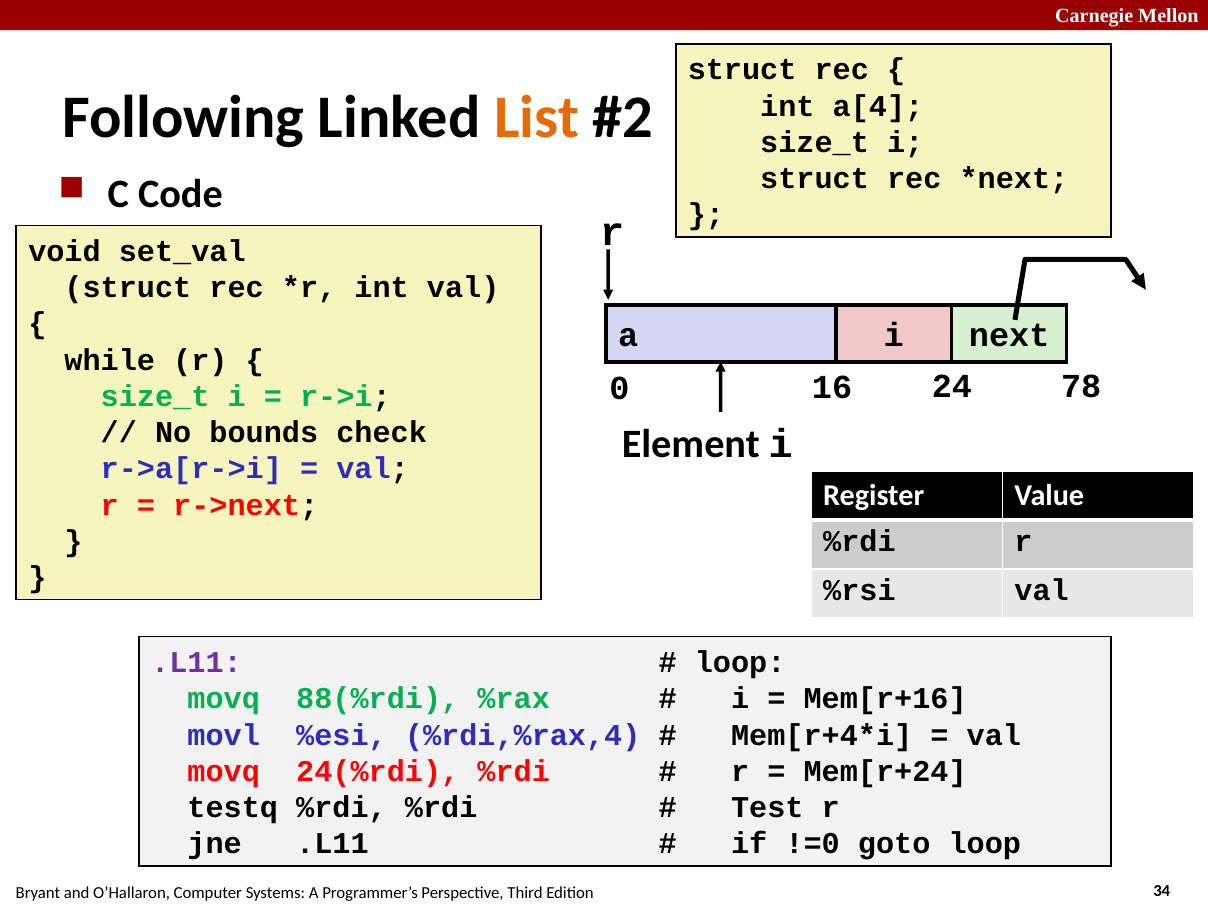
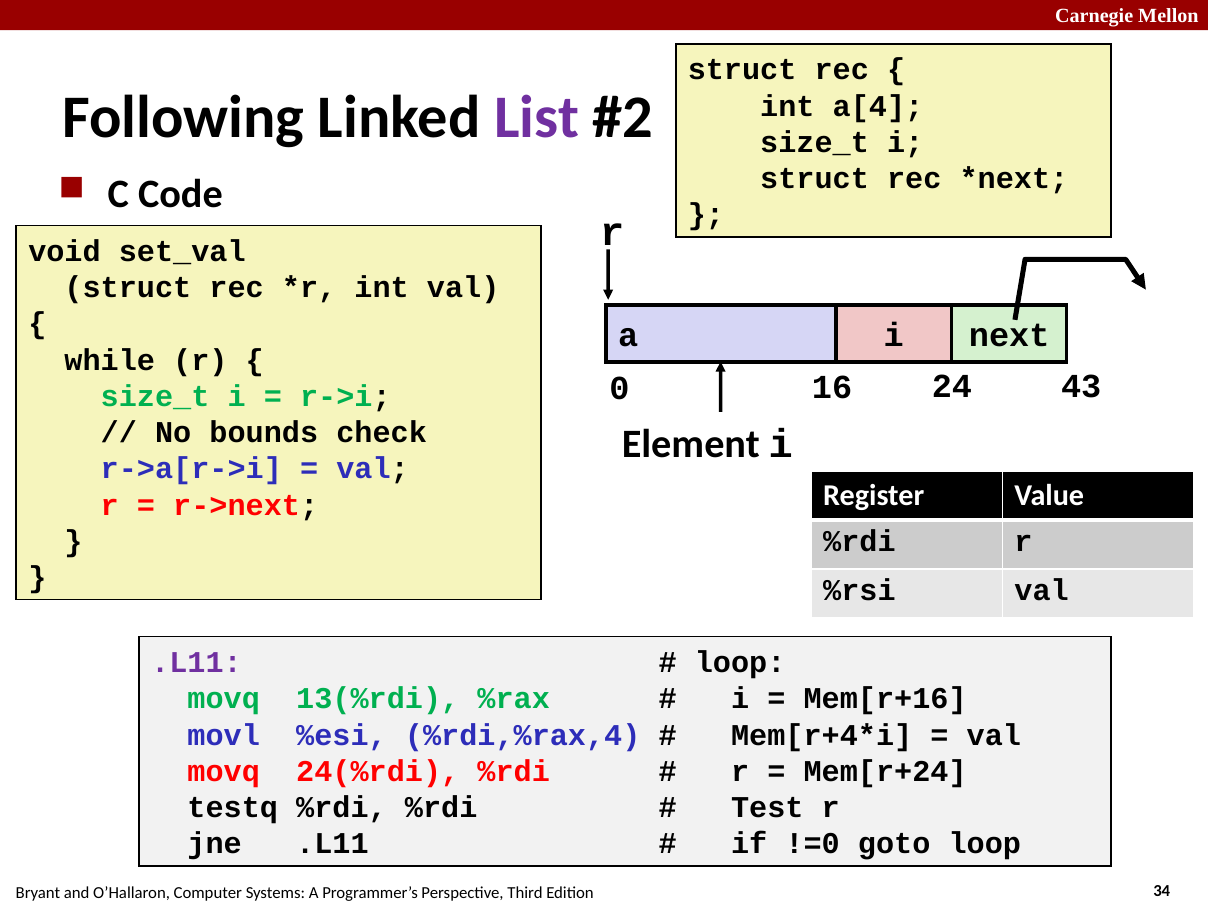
List colour: orange -> purple (537, 117)
78: 78 -> 43 (1081, 386)
88(%rdi: 88(%rdi -> 13(%rdi (378, 699)
